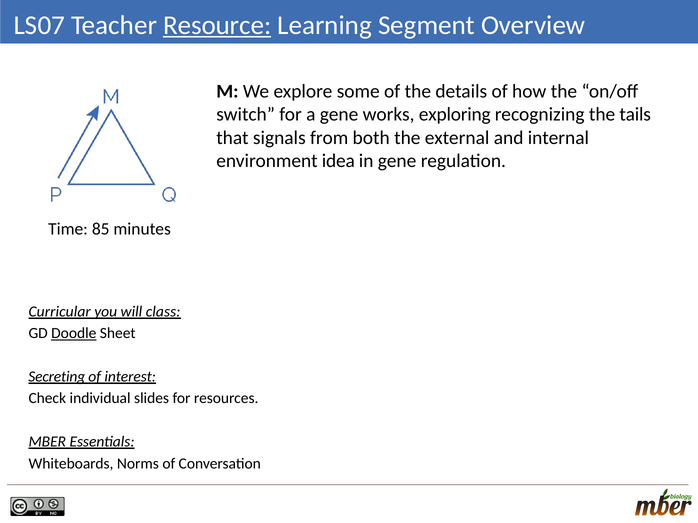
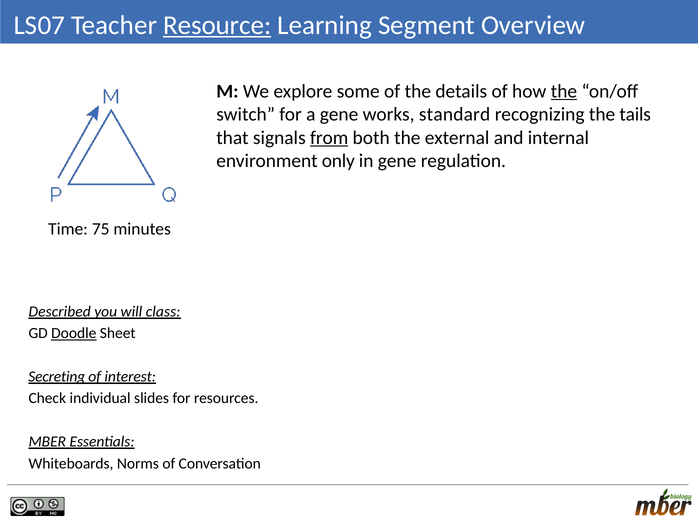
the underline: none -> present (564, 91)
exploring: exploring -> standard (455, 114)
from underline: none -> present (329, 138)
idea: idea -> only (338, 161)
85: 85 -> 75 (101, 229)
Curricular: Curricular -> Described (60, 312)
